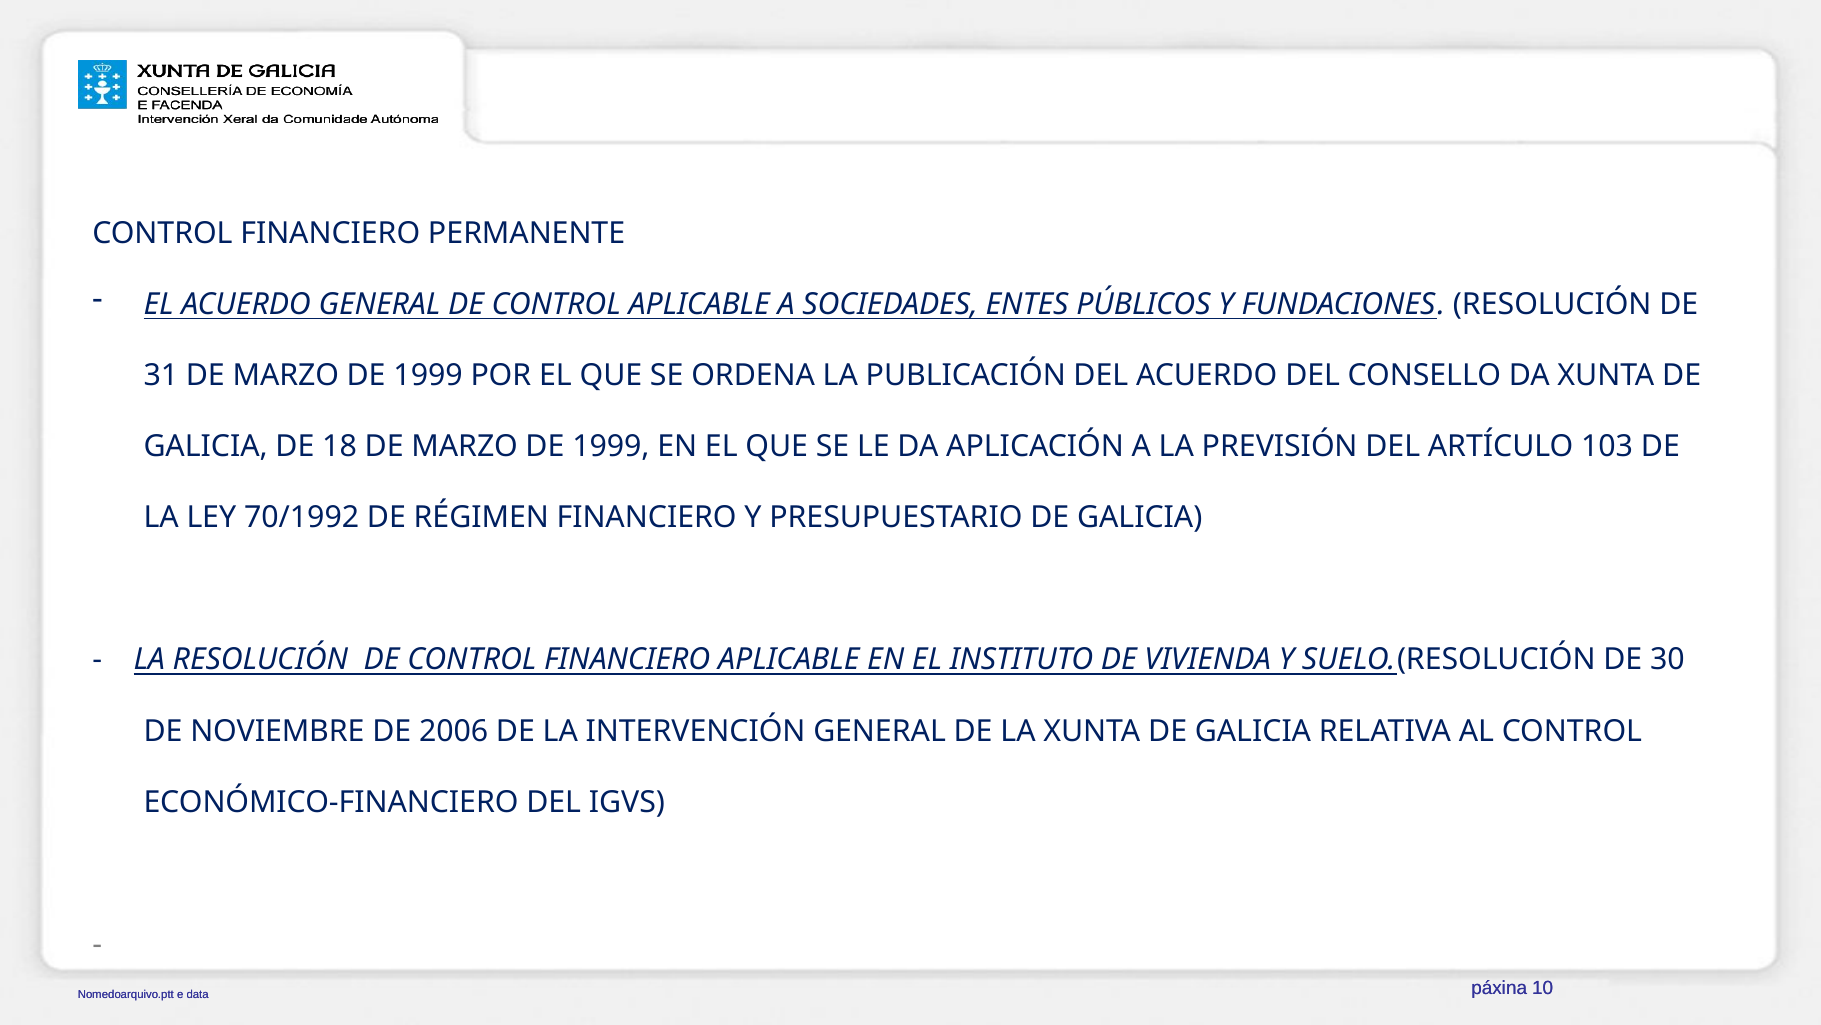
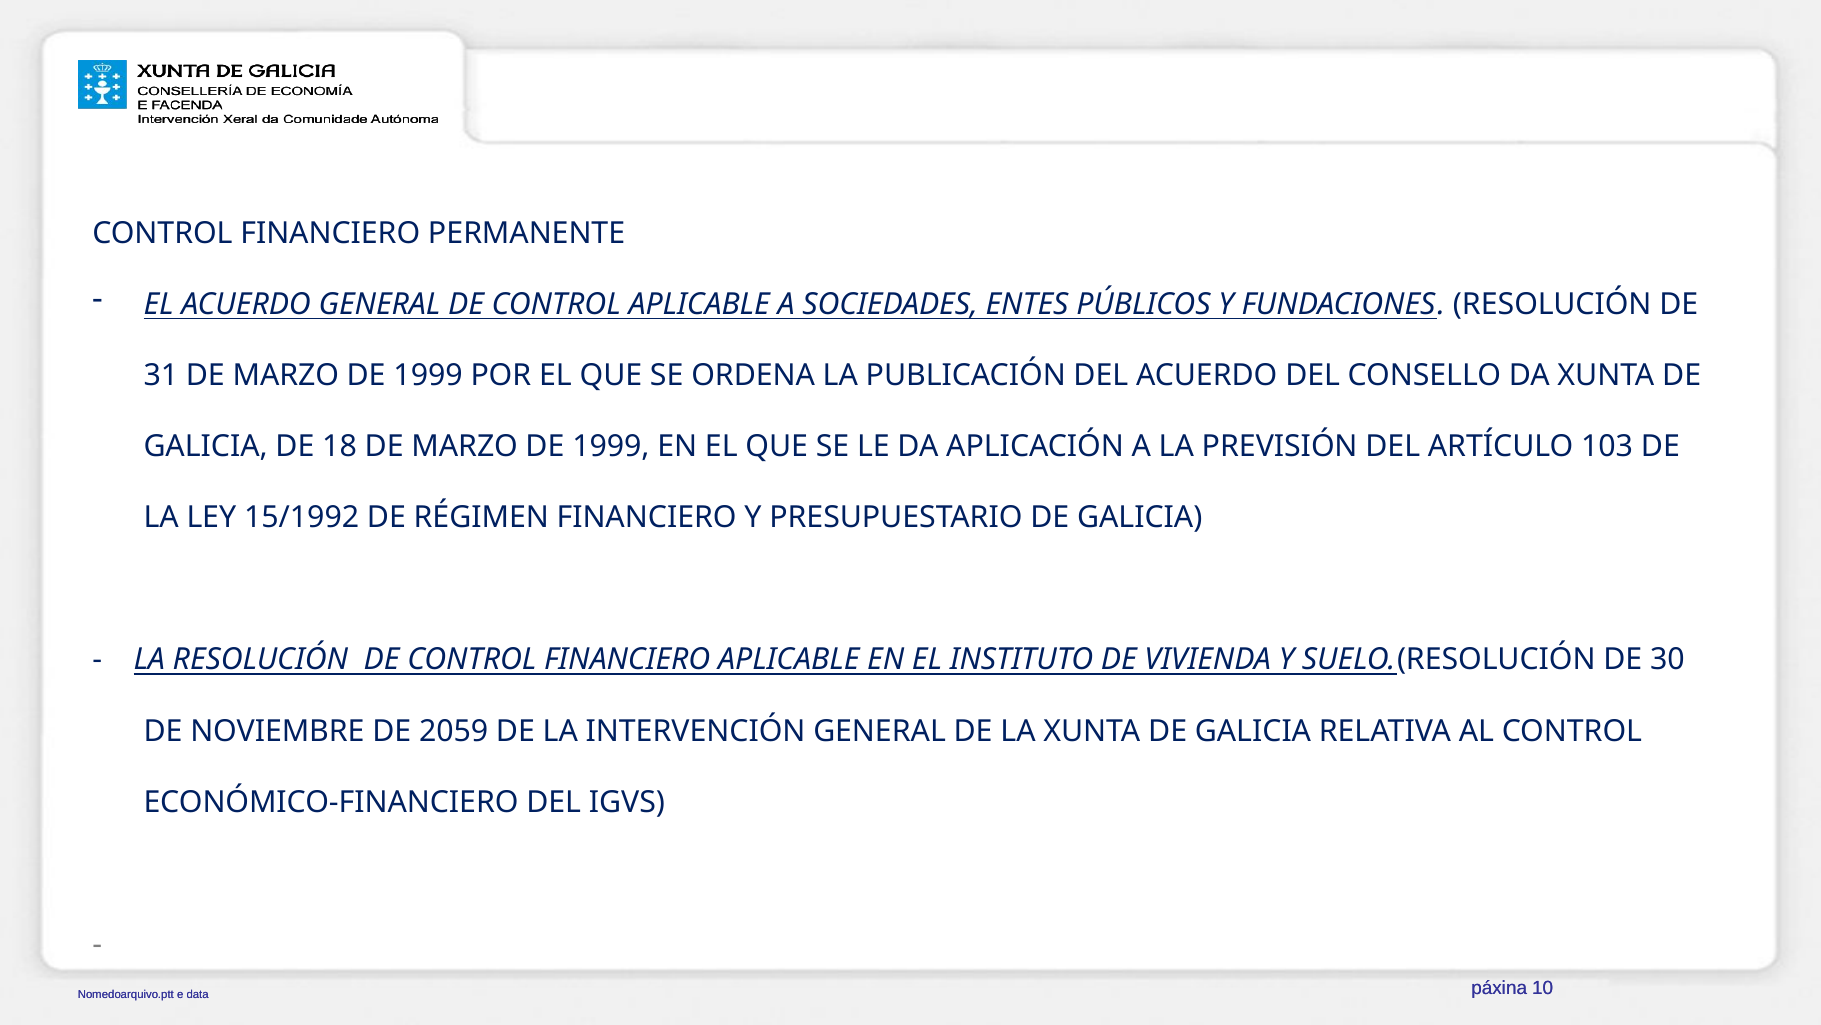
70/1992: 70/1992 -> 15/1992 (302, 518)
2006: 2006 -> 2059 (454, 731)
